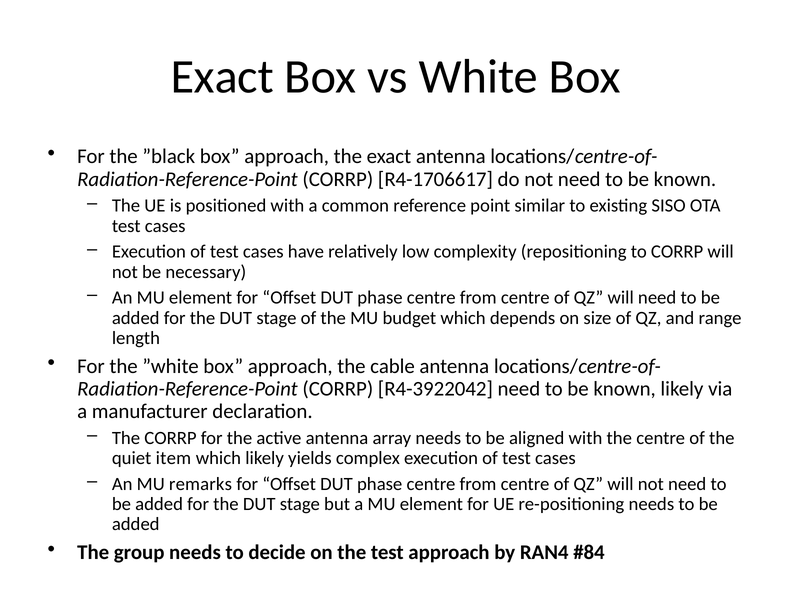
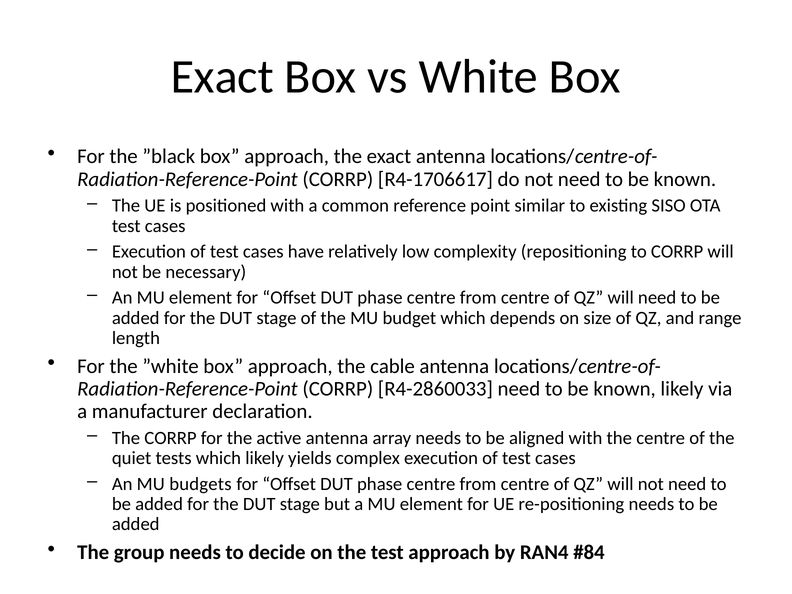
R4-3922042: R4-3922042 -> R4-2860033 (435, 389)
item: item -> tests (174, 458)
remarks: remarks -> budgets (200, 484)
